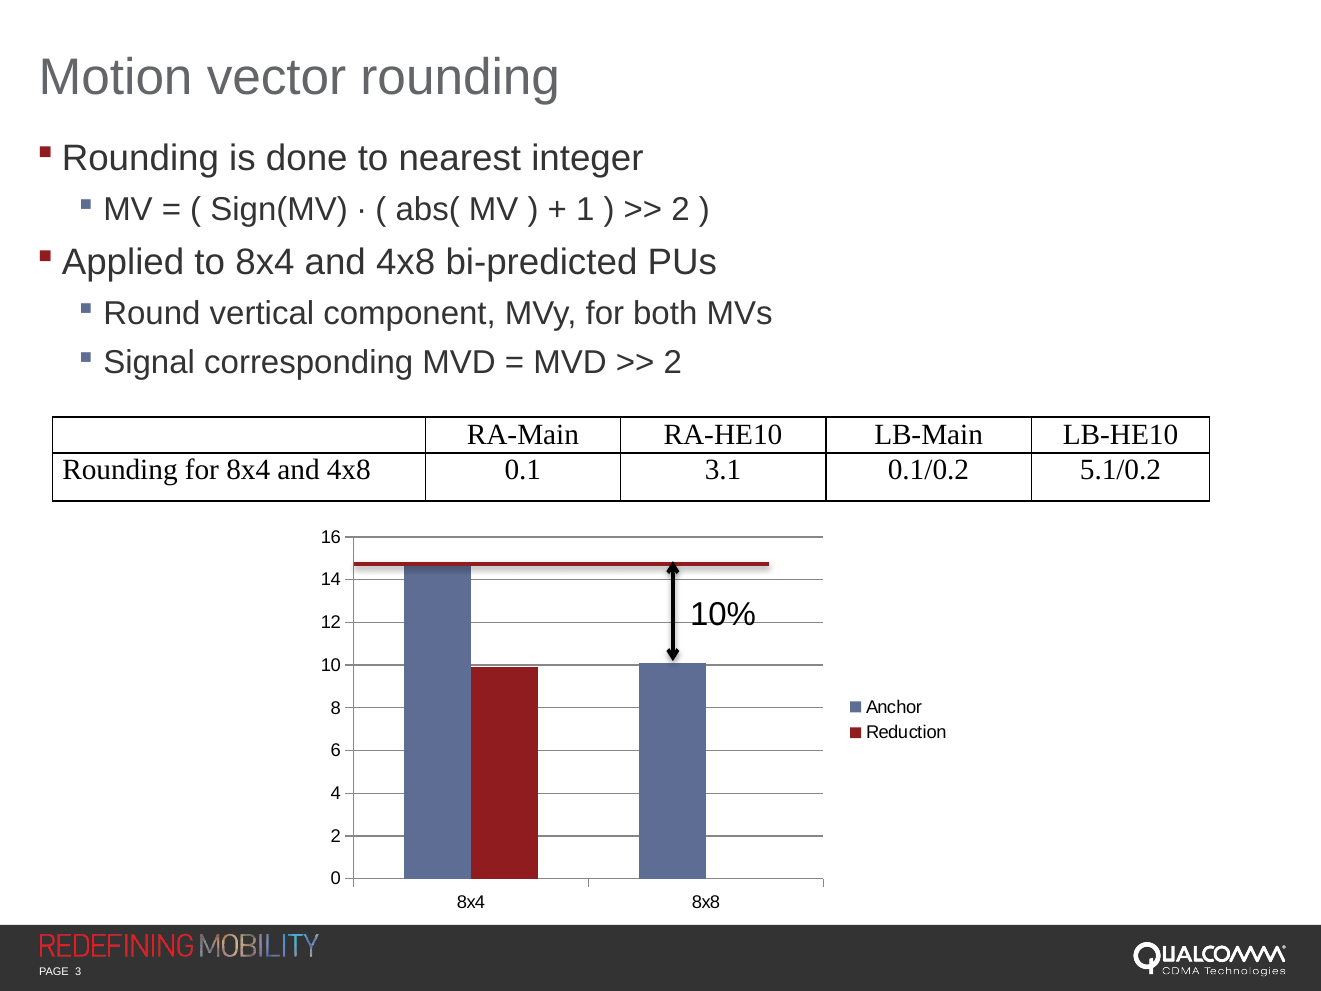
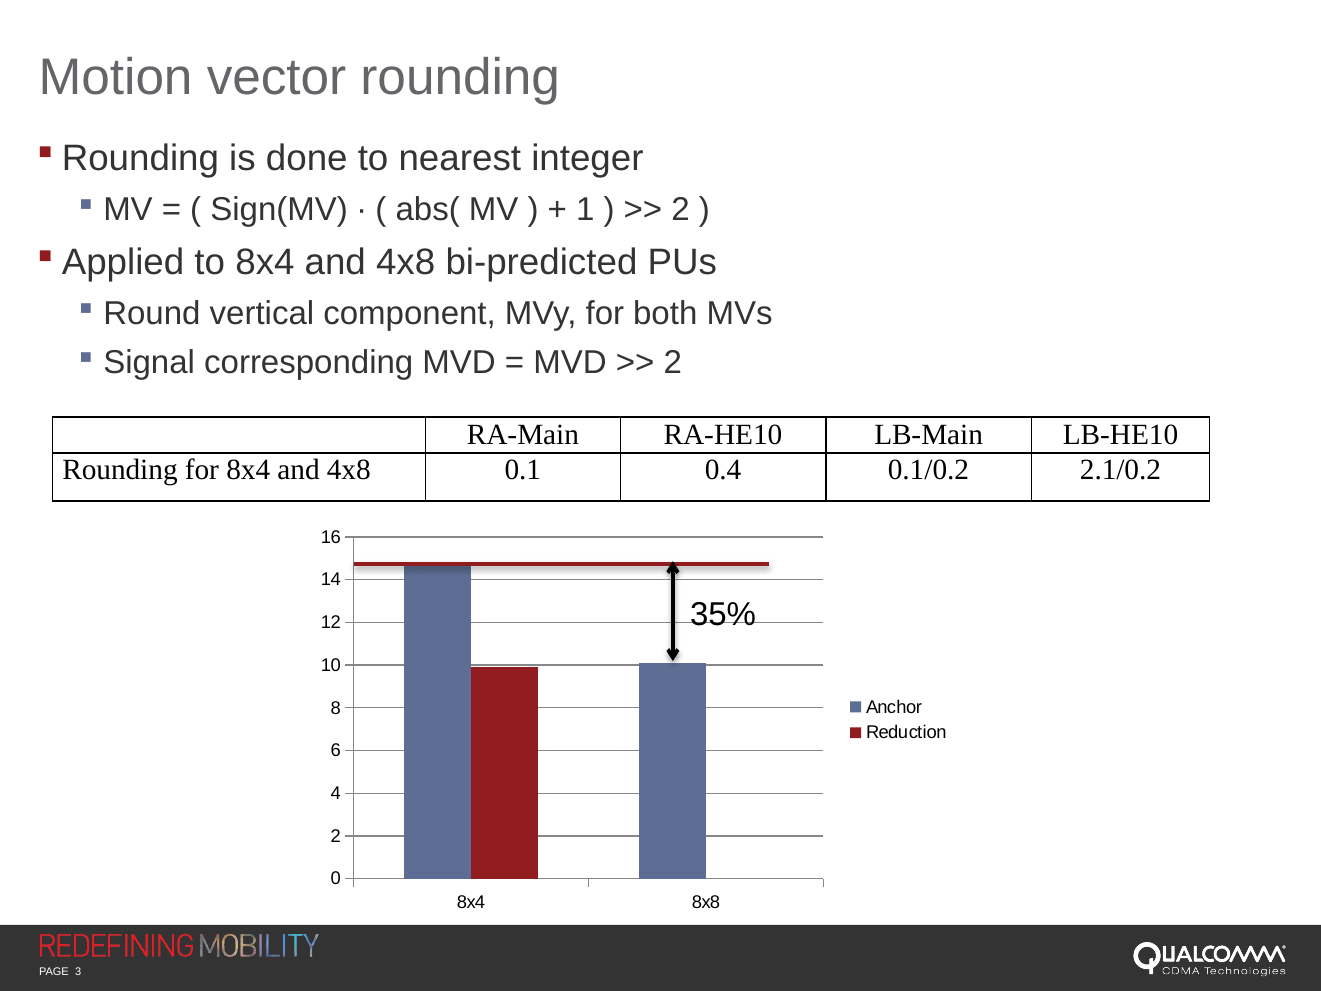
3.1: 3.1 -> 0.4 (723, 469)
5.1/0.2: 5.1/0.2 -> 2.1/0.2 (1120, 469)
10%: 10% -> 35% (723, 615)
